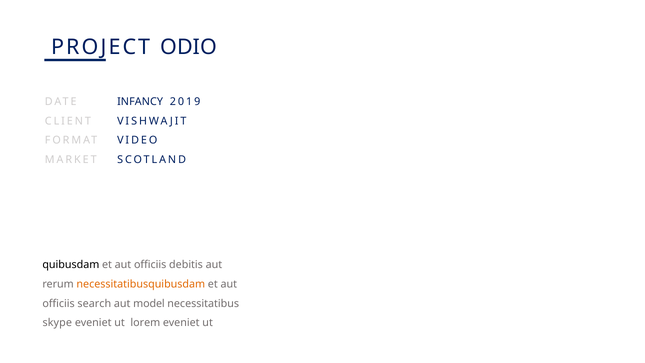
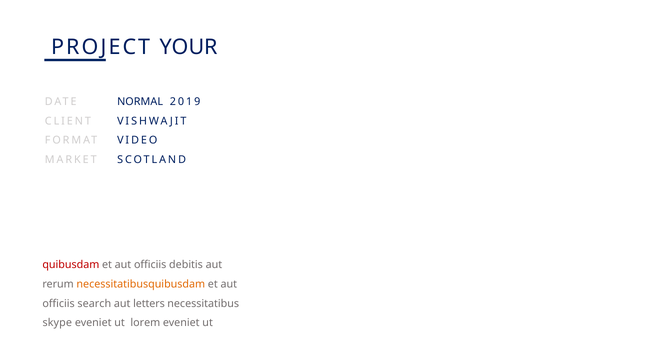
ODIO: ODIO -> YOUR (189, 47)
INFANCY: INFANCY -> NORMAL (140, 102)
quibusdam colour: black -> red (71, 265)
model: model -> letters (149, 303)
